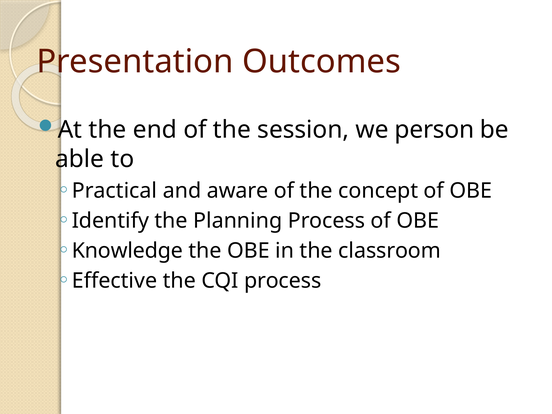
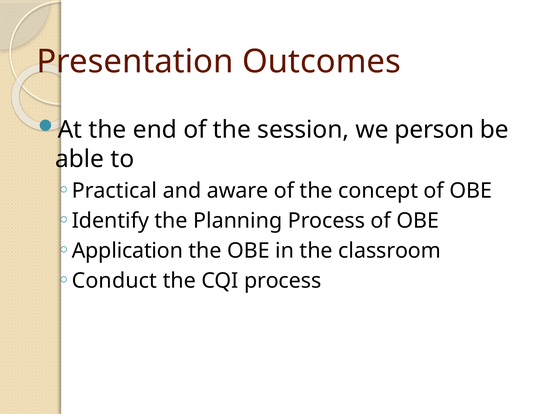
Knowledge: Knowledge -> Application (127, 251)
Effective: Effective -> Conduct (114, 281)
